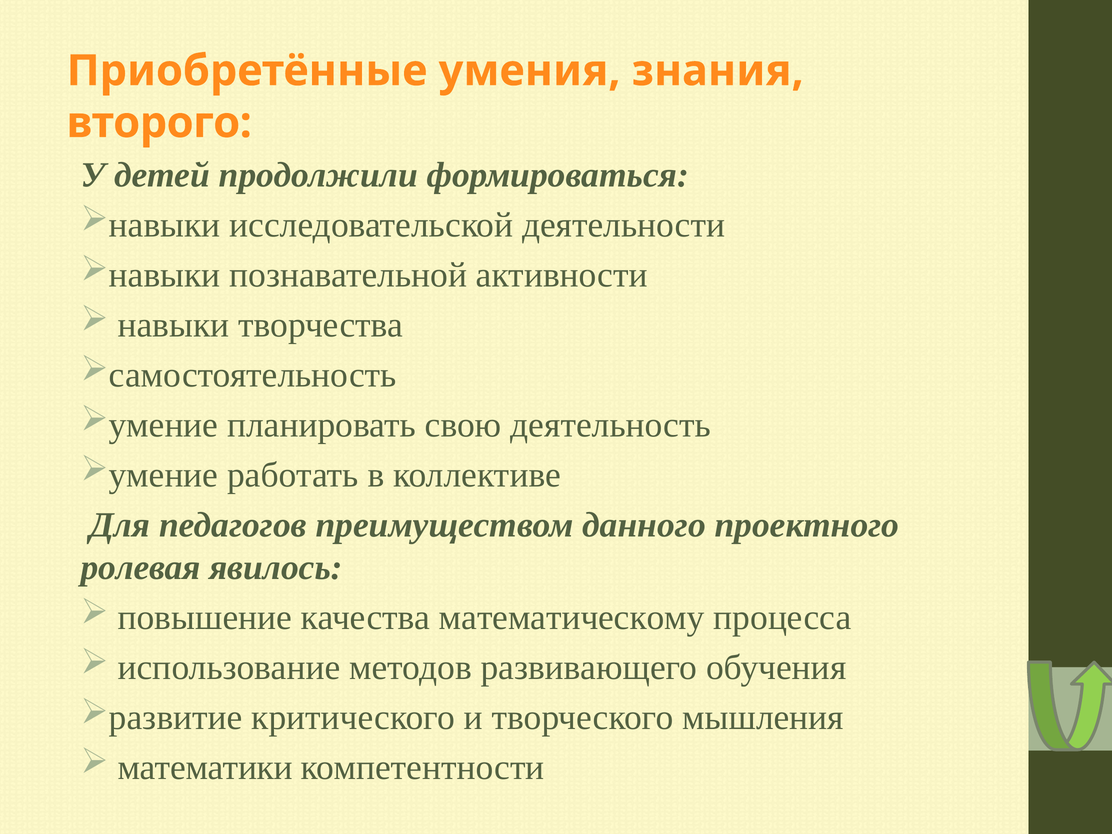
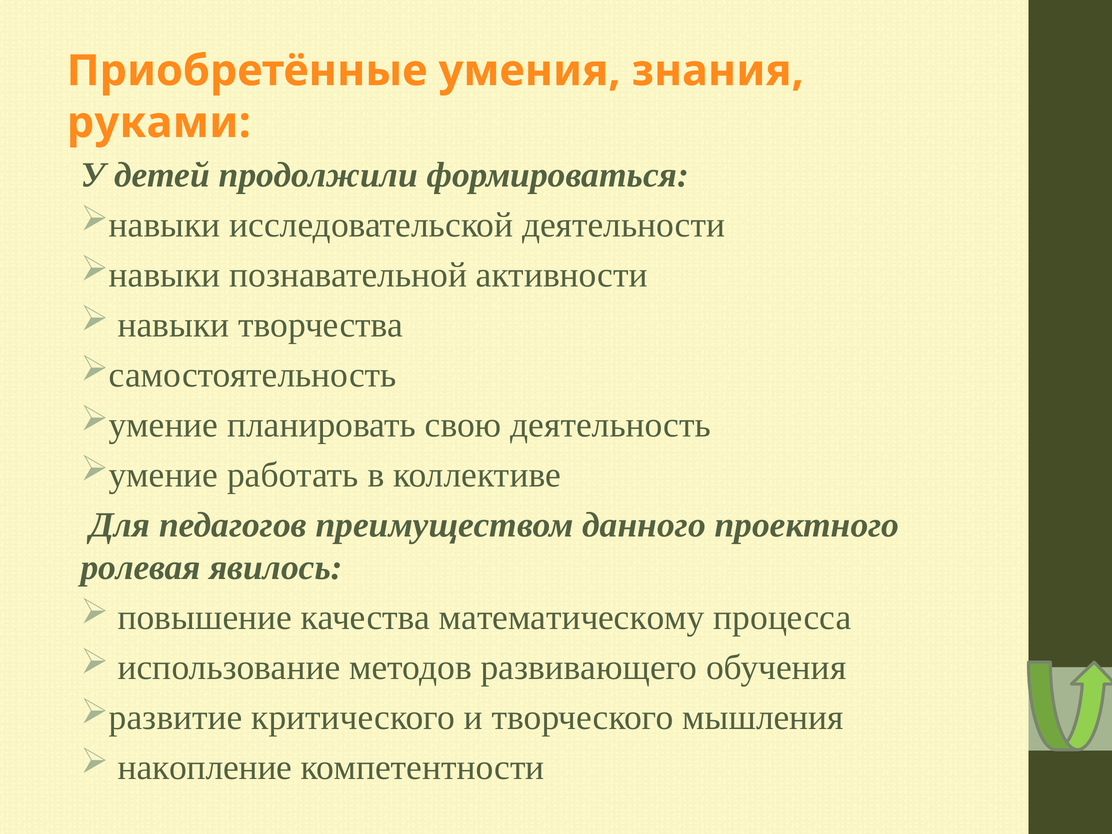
второго: второго -> руками (159, 123)
математики: математики -> накопление (205, 767)
